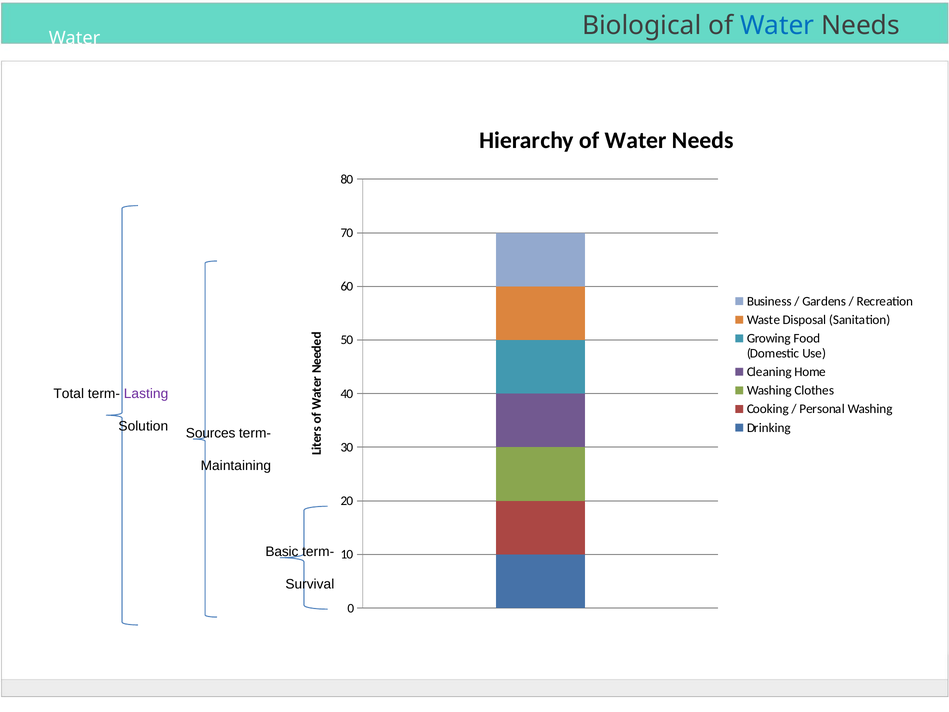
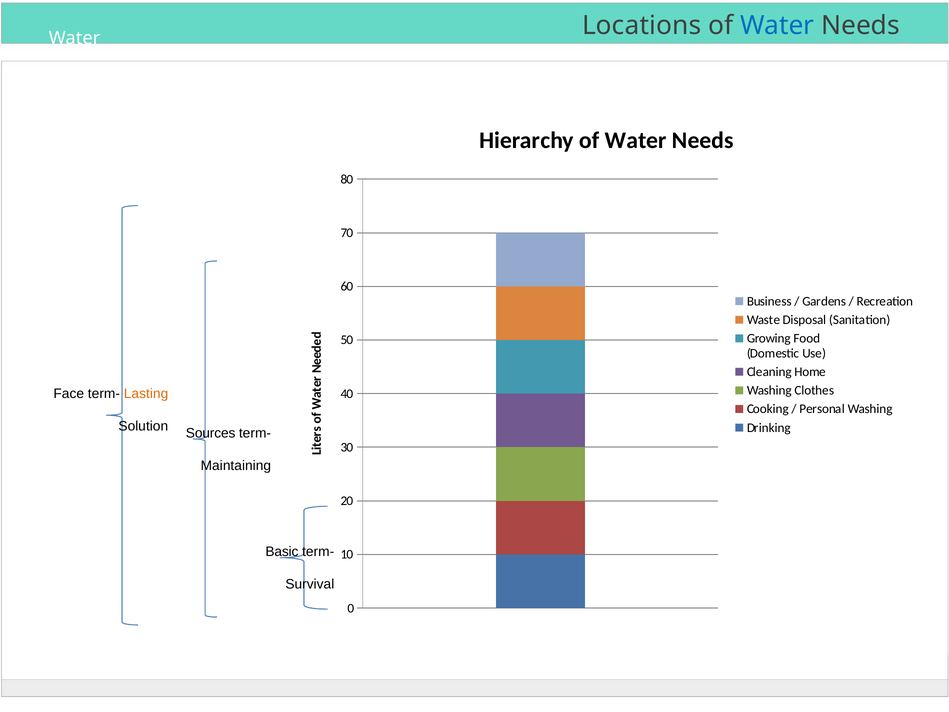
Biological: Biological -> Locations (642, 26)
Total: Total -> Face (69, 394)
Lasting colour: purple -> orange (146, 394)
